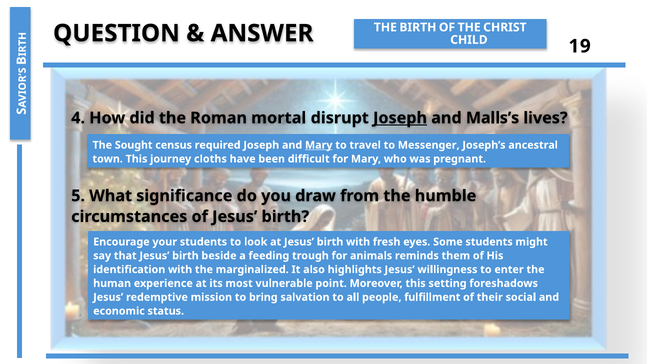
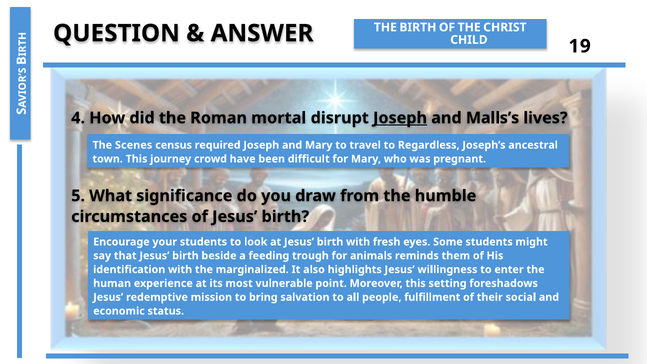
Sought: Sought -> Scenes (134, 145)
Mary underline: present -> none (319, 145)
Messenger: Messenger -> Regardless (429, 145)
cloths: cloths -> crowd (210, 159)
